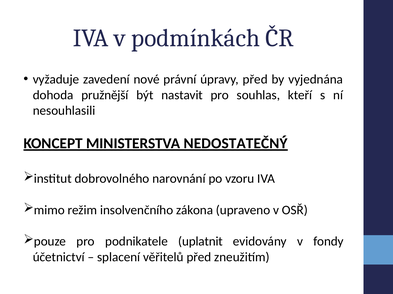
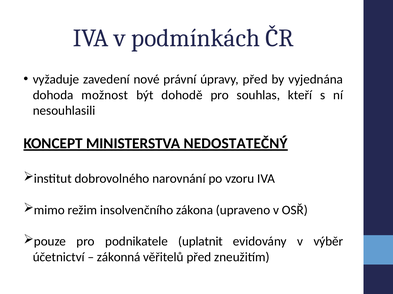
pružnější: pružnější -> možnost (105, 95)
nastavit: nastavit -> dohodě (182, 95)
fondy: fondy -> výběr (328, 242)
splacení: splacení -> zákonná (119, 258)
